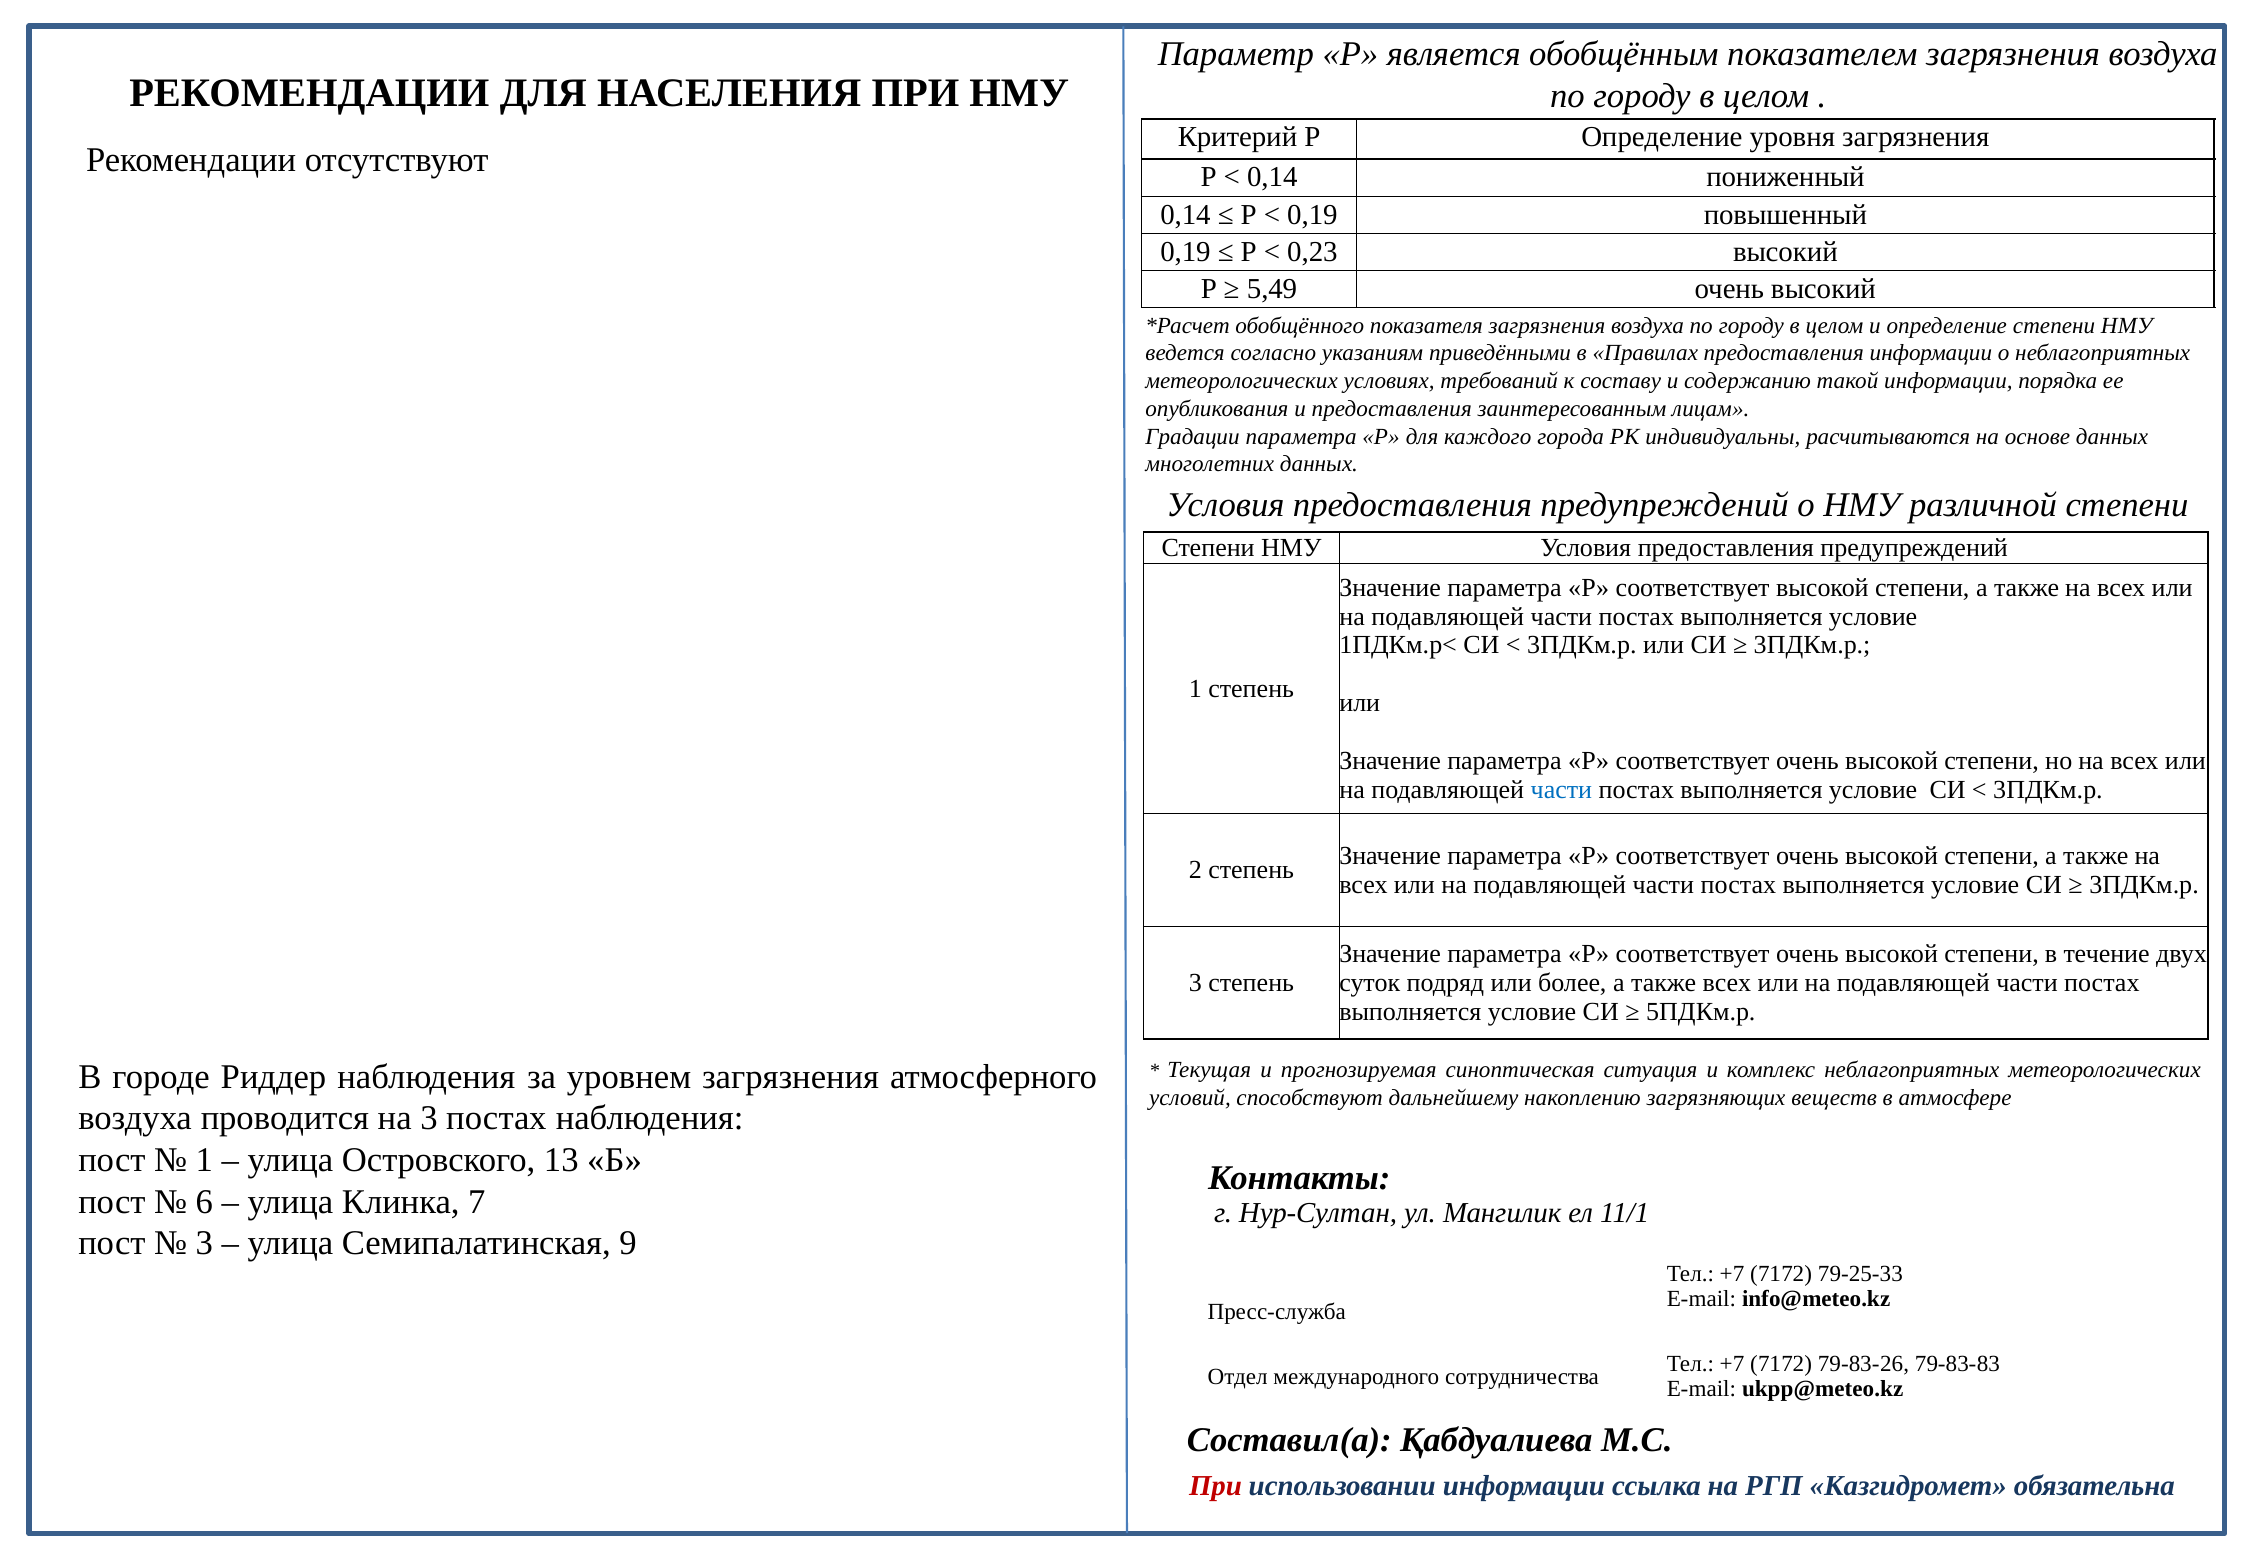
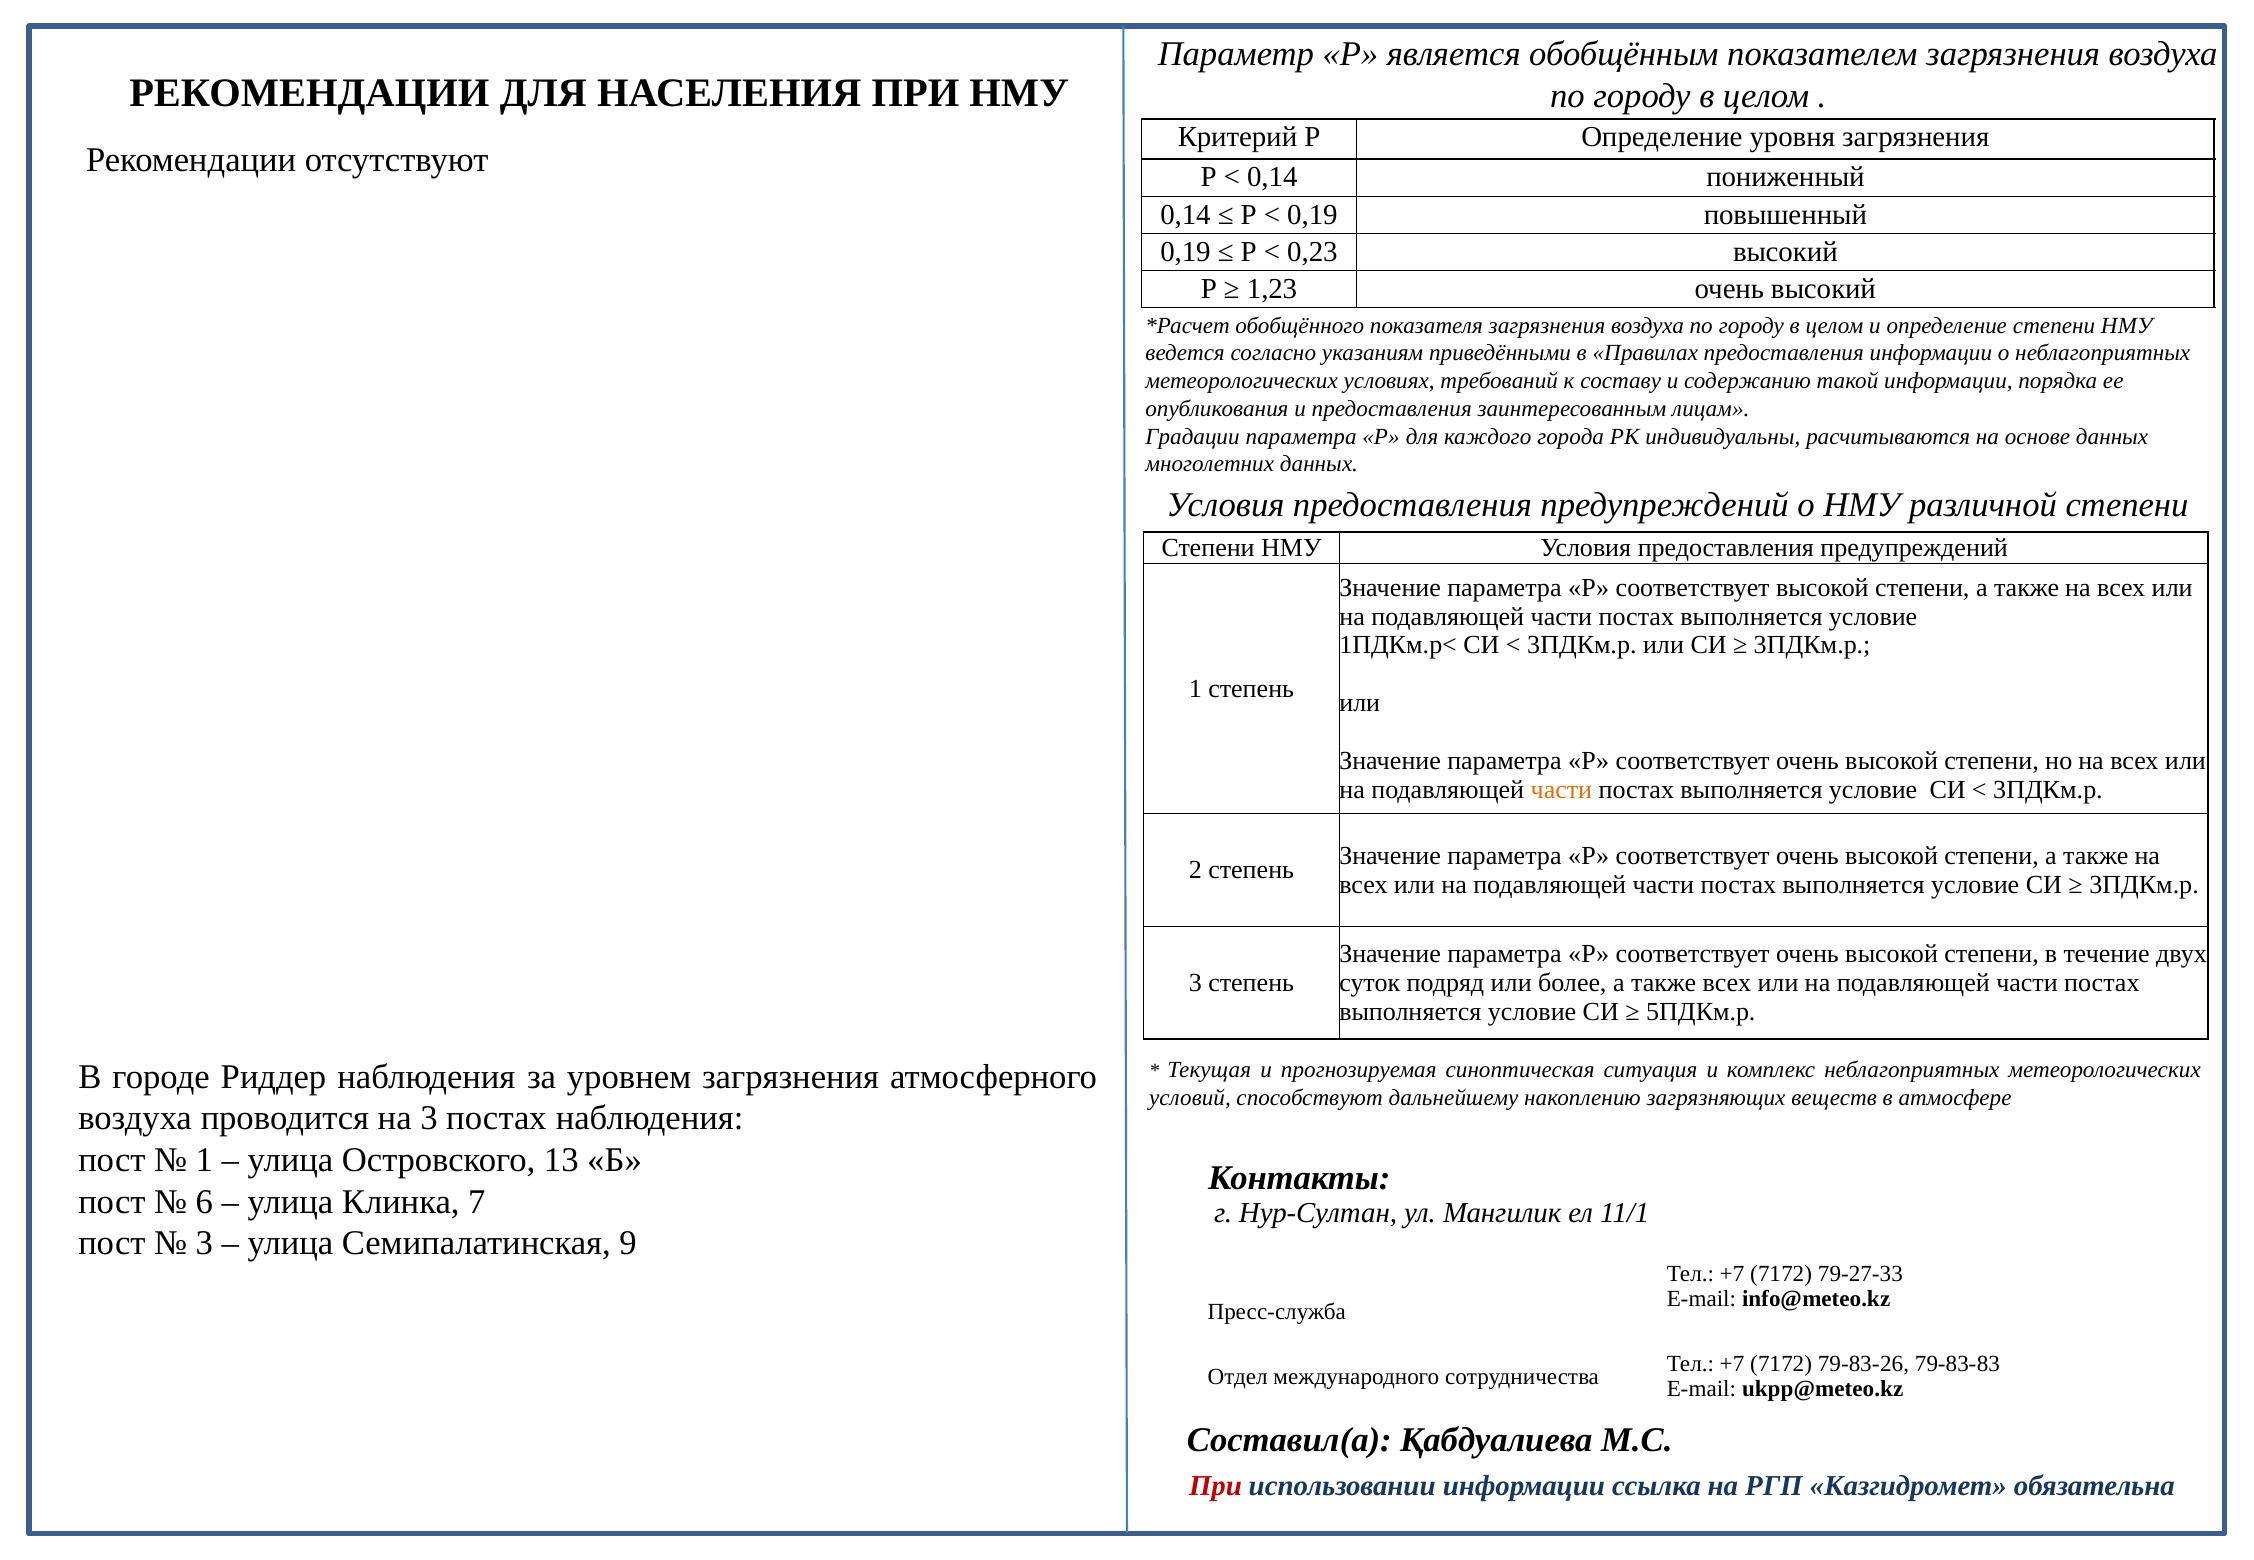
5,49: 5,49 -> 1,23 (1272, 289)
части colour: blue -> orange (1561, 790)
79-25-33: 79-25-33 -> 79-27-33 (1860, 1274)
